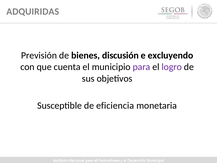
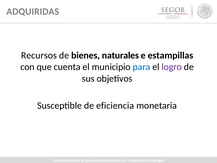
Previsión: Previsión -> Recursos (39, 55)
discusión: discusión -> naturales (120, 55)
excluyendo: excluyendo -> estampillas (171, 55)
para colour: purple -> blue (142, 67)
